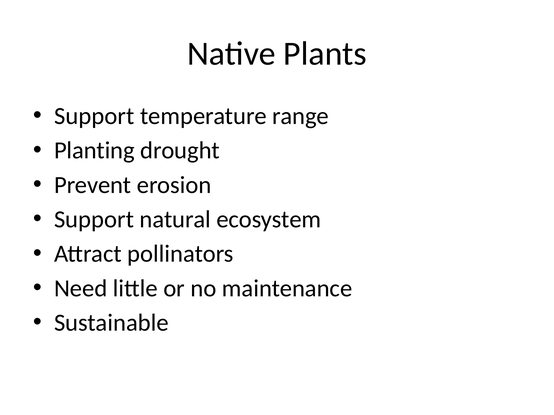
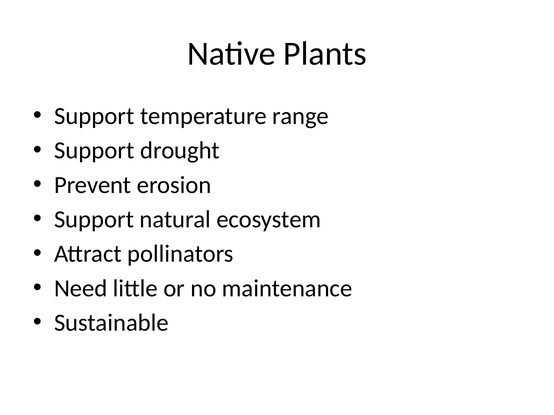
Planting: Planting -> Support (94, 151)
